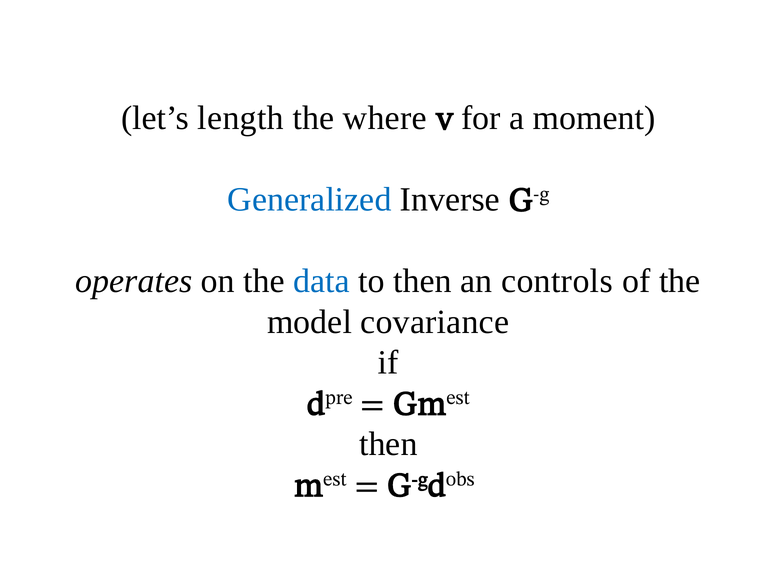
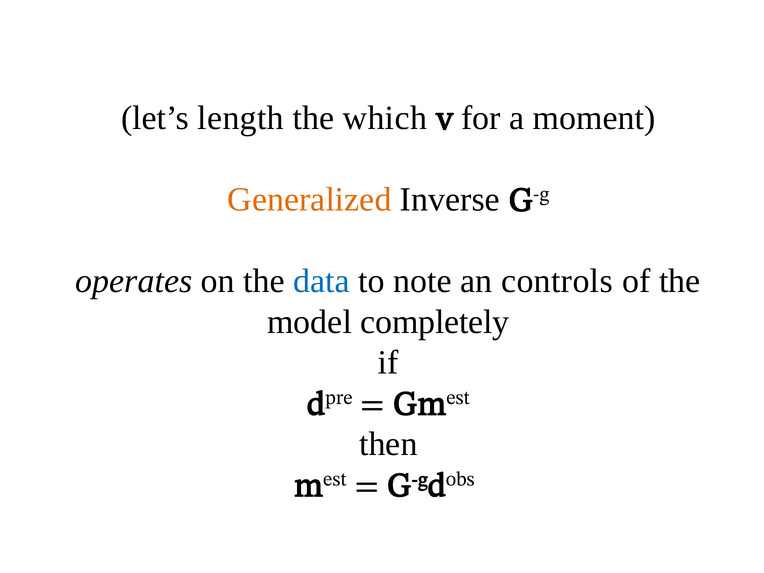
where: where -> which (385, 118)
Generalized colour: blue -> orange (309, 200)
to then: then -> note (422, 281)
covariance: covariance -> completely (435, 322)
